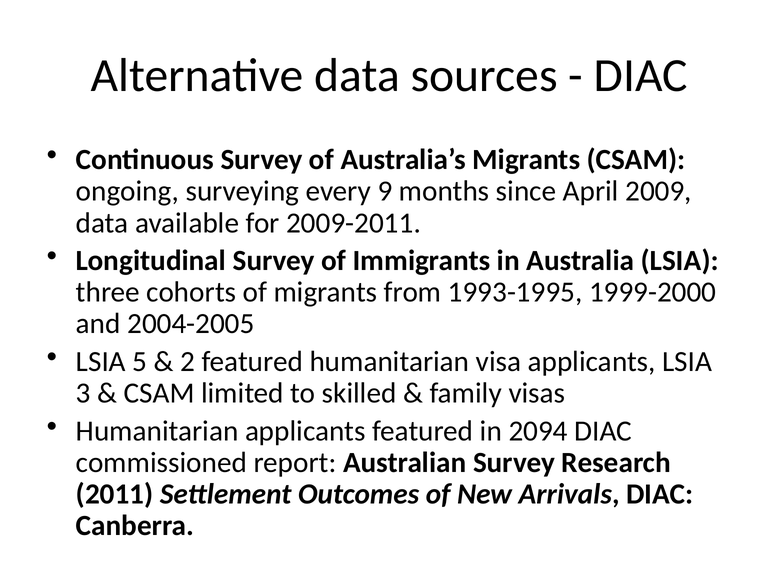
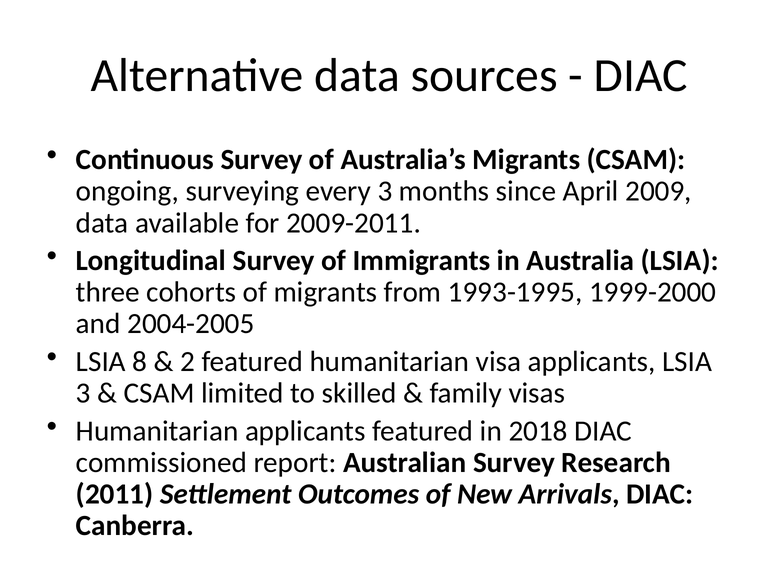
every 9: 9 -> 3 (385, 191)
5: 5 -> 8 (140, 362)
2094: 2094 -> 2018 (538, 431)
